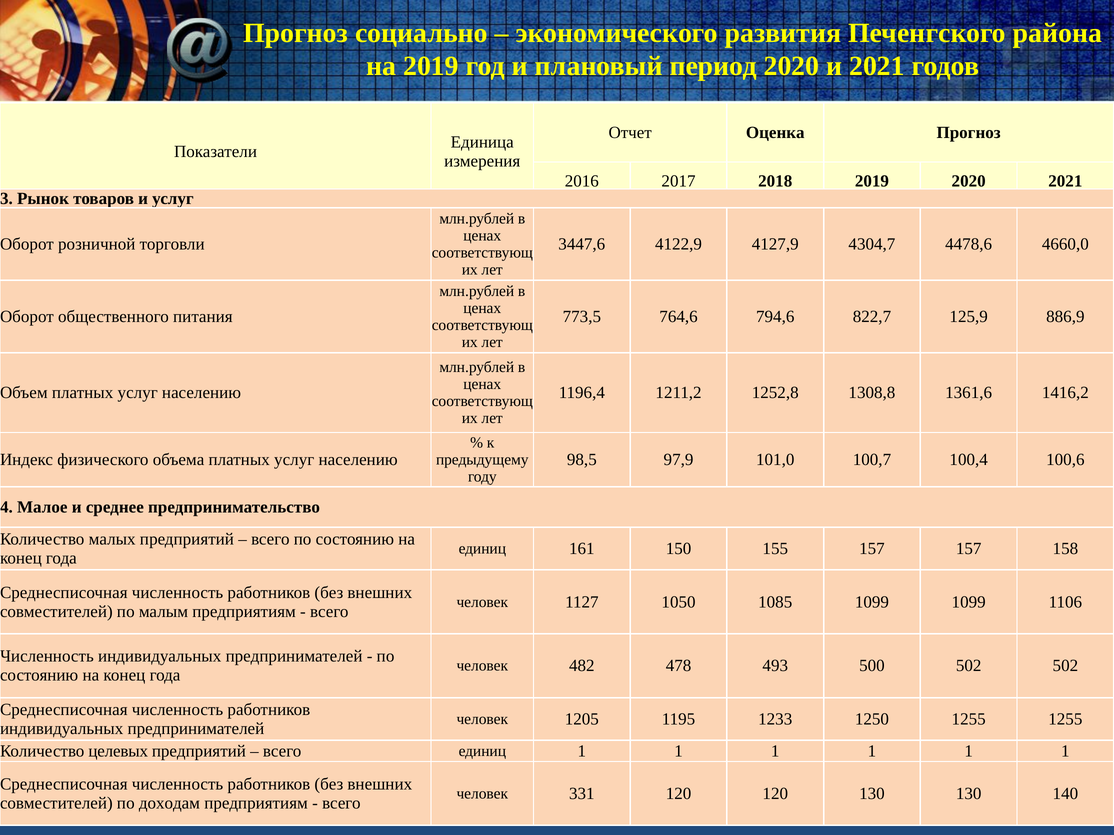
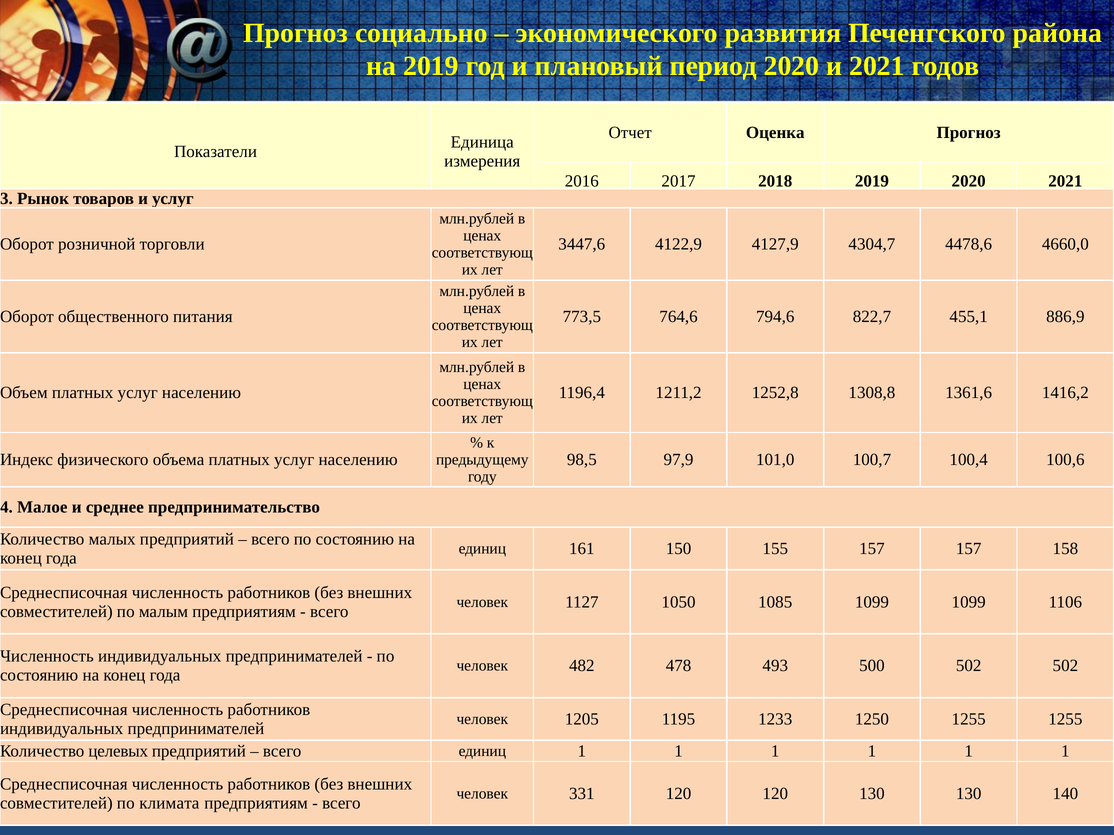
125,9: 125,9 -> 455,1 (969, 317)
доходам: доходам -> климата (169, 803)
